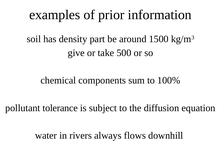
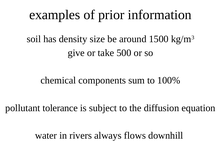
part: part -> size (97, 39)
